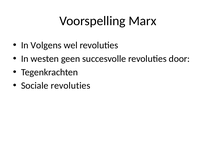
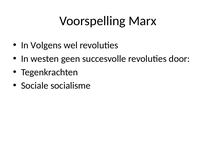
Sociale revoluties: revoluties -> socialisme (71, 86)
